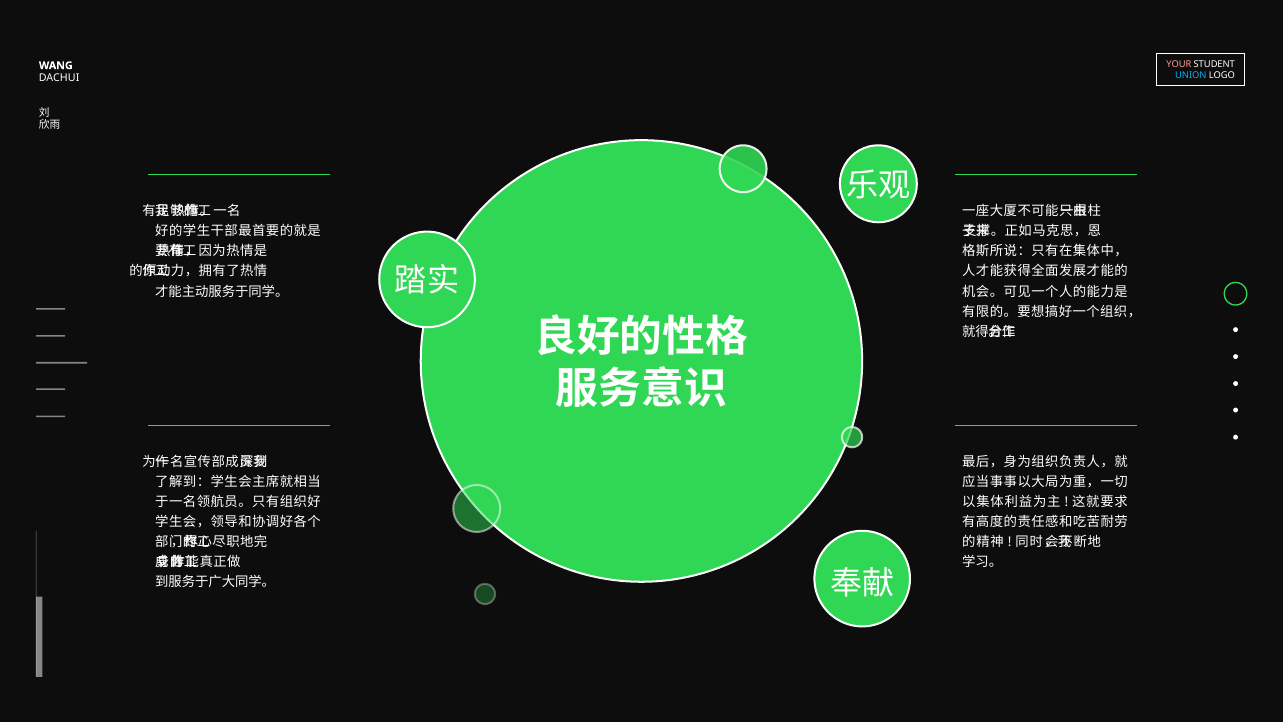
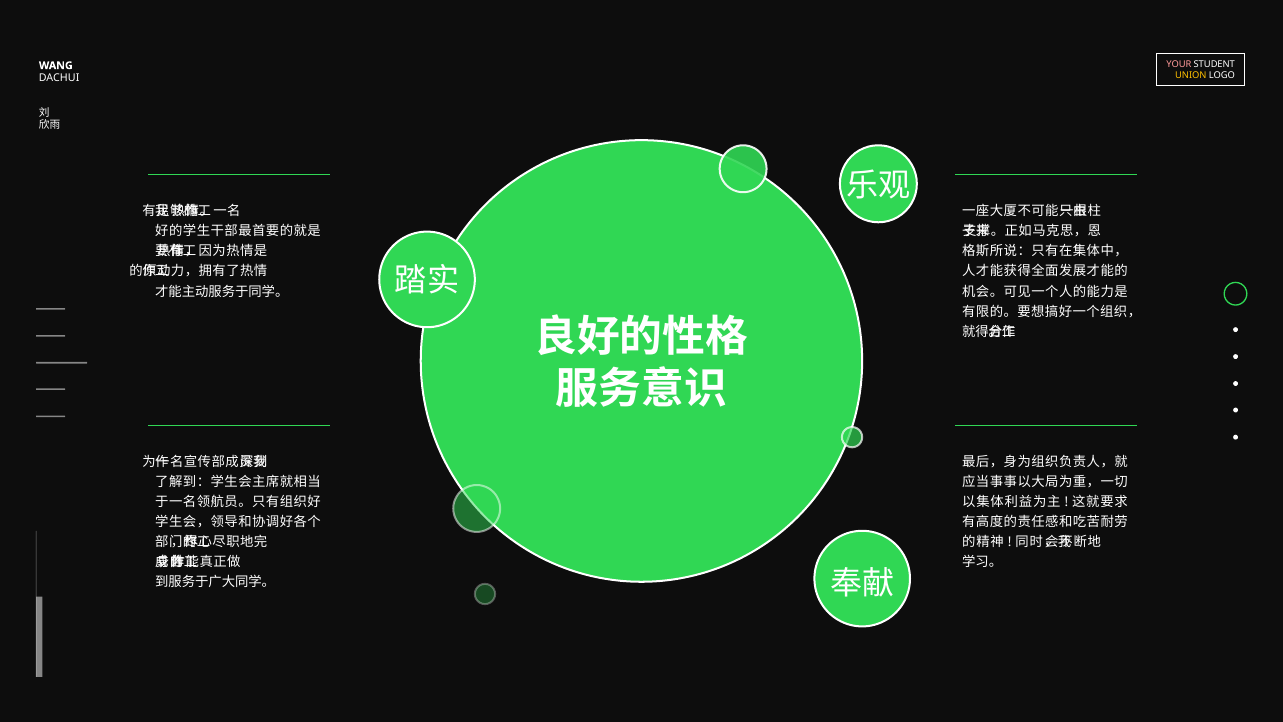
UNION colour: light blue -> yellow (1191, 76)
